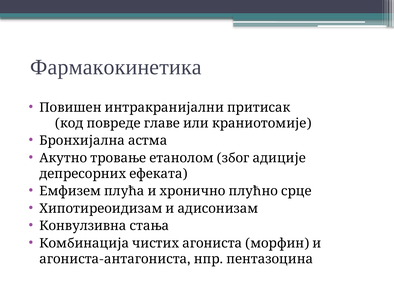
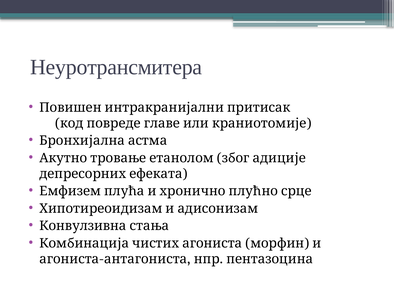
Фармакокинетика: Фармакокинетика -> Неуротрансмитера (116, 67)
